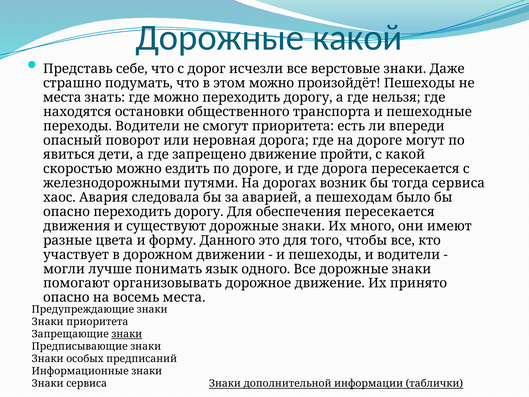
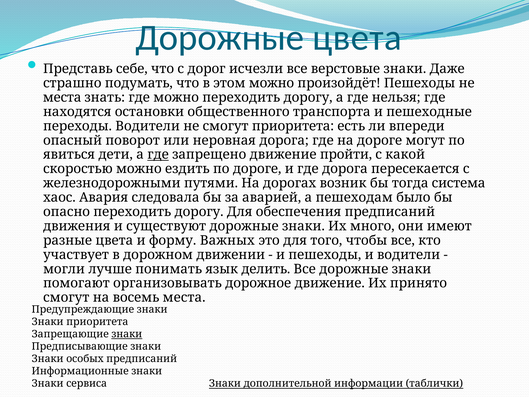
Дорожные какой: какой -> цвета (357, 38)
где underline: none -> present (158, 155)
тогда сервиса: сервиса -> система (459, 183)
обеспечения пересекается: пересекается -> предписаний (390, 212)
Данного: Данного -> Важных (227, 240)
одного: одного -> делить (266, 269)
опасно: опасно -> смогут (66, 297)
